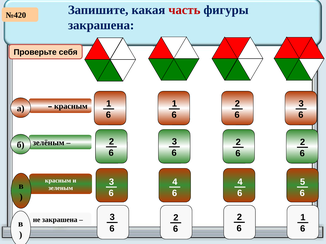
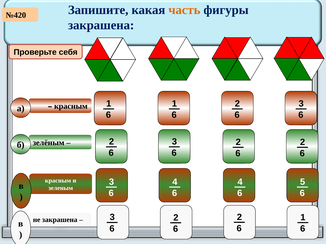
часть colour: red -> orange (184, 10)
